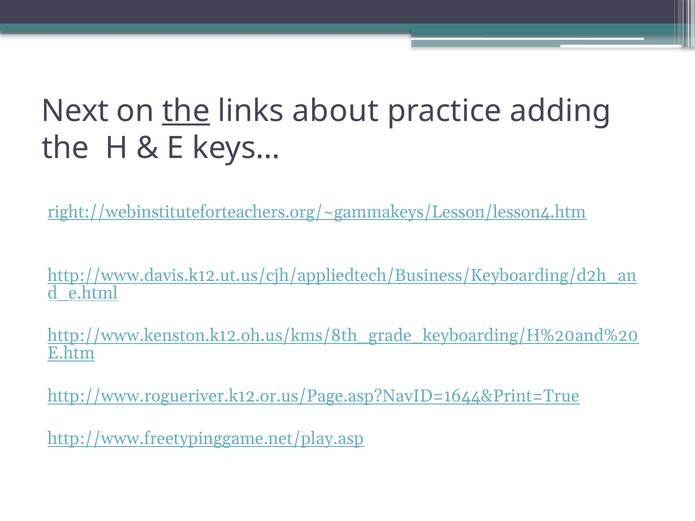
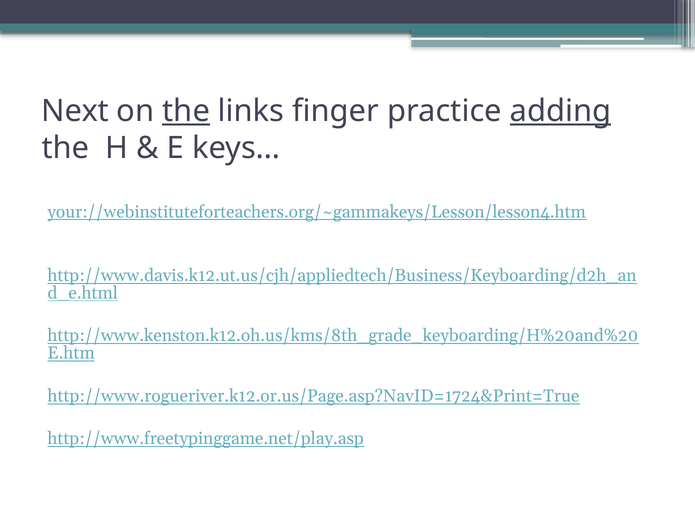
about: about -> finger (336, 111)
adding underline: none -> present (561, 111)
right://webinstituteforteachers.org/~gammakeys/Lesson/lesson4.htm: right://webinstituteforteachers.org/~gammakeys/Lesson/lesson4.htm -> your://webinstituteforteachers.org/~gammakeys/Lesson/lesson4.htm (317, 212)
http://www.rogueriver.k12.or.us/Page.asp?NavID=1644&Print=True: http://www.rogueriver.k12.or.us/Page.asp?NavID=1644&Print=True -> http://www.rogueriver.k12.or.us/Page.asp?NavID=1724&Print=True (313, 396)
